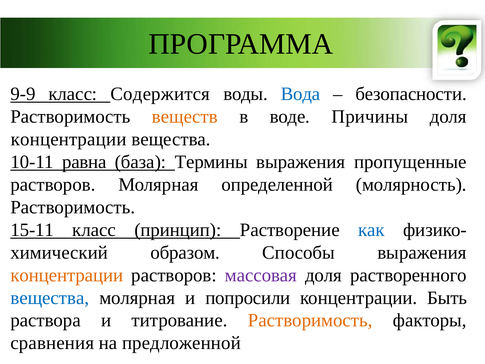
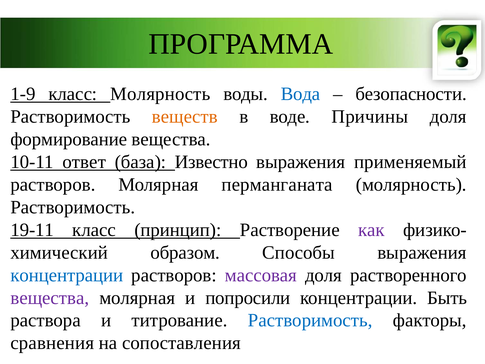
9-9: 9-9 -> 1-9 (23, 94)
класс Содержится: Содержится -> Молярность (160, 94)
концентрации: концентрации -> формирование (69, 139)
равна: равна -> ответ (84, 162)
Термины: Термины -> Известно (211, 162)
пропущенные: пропущенные -> применяемый (410, 162)
определенной: определенной -> перманганата (277, 184)
15-11: 15-11 -> 19-11 (32, 230)
как colour: blue -> purple (371, 230)
концентрации colour: orange -> blue (67, 275)
вещества colour: blue -> purple (50, 298)
Растворимость colour: orange -> blue (310, 320)
предложенной: предложенной -> сопоставления (181, 343)
